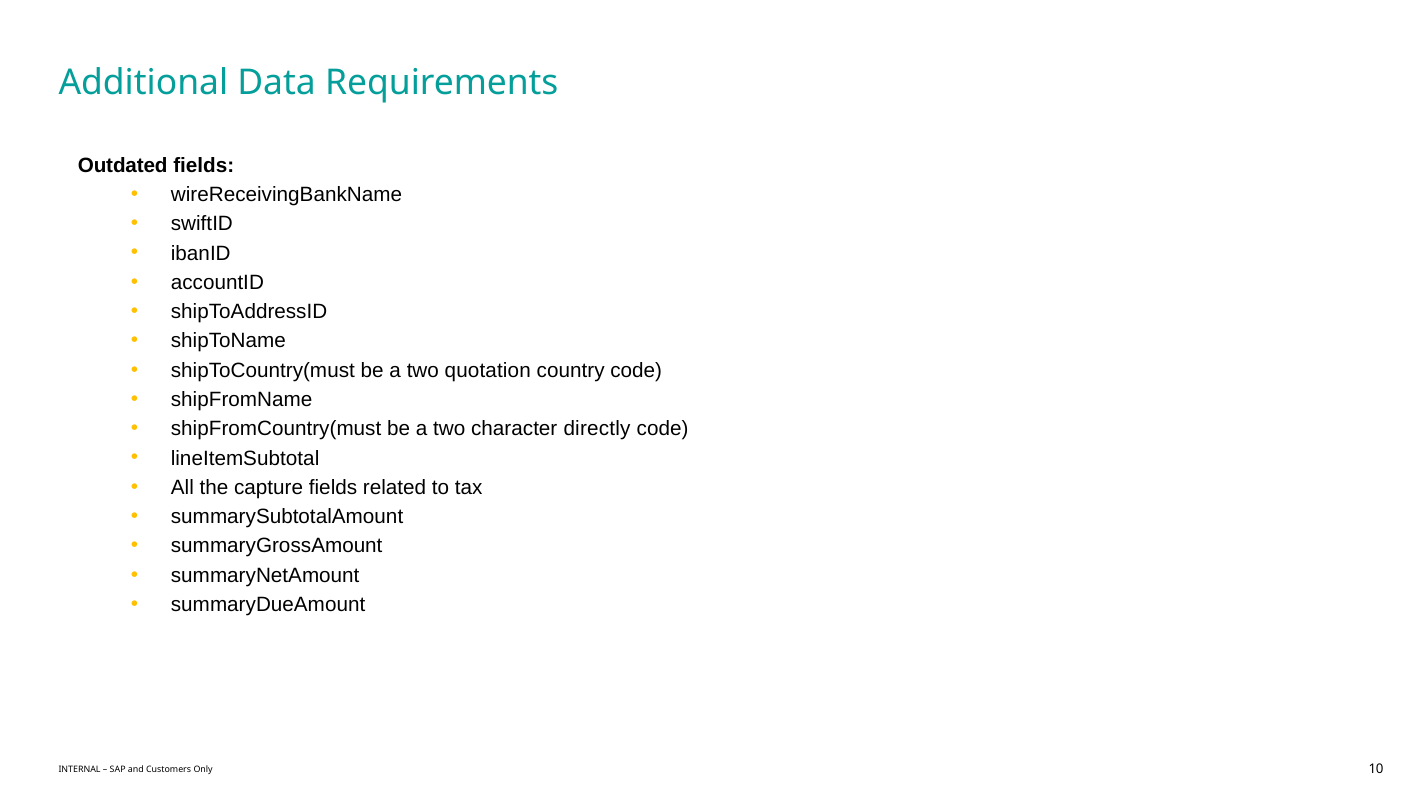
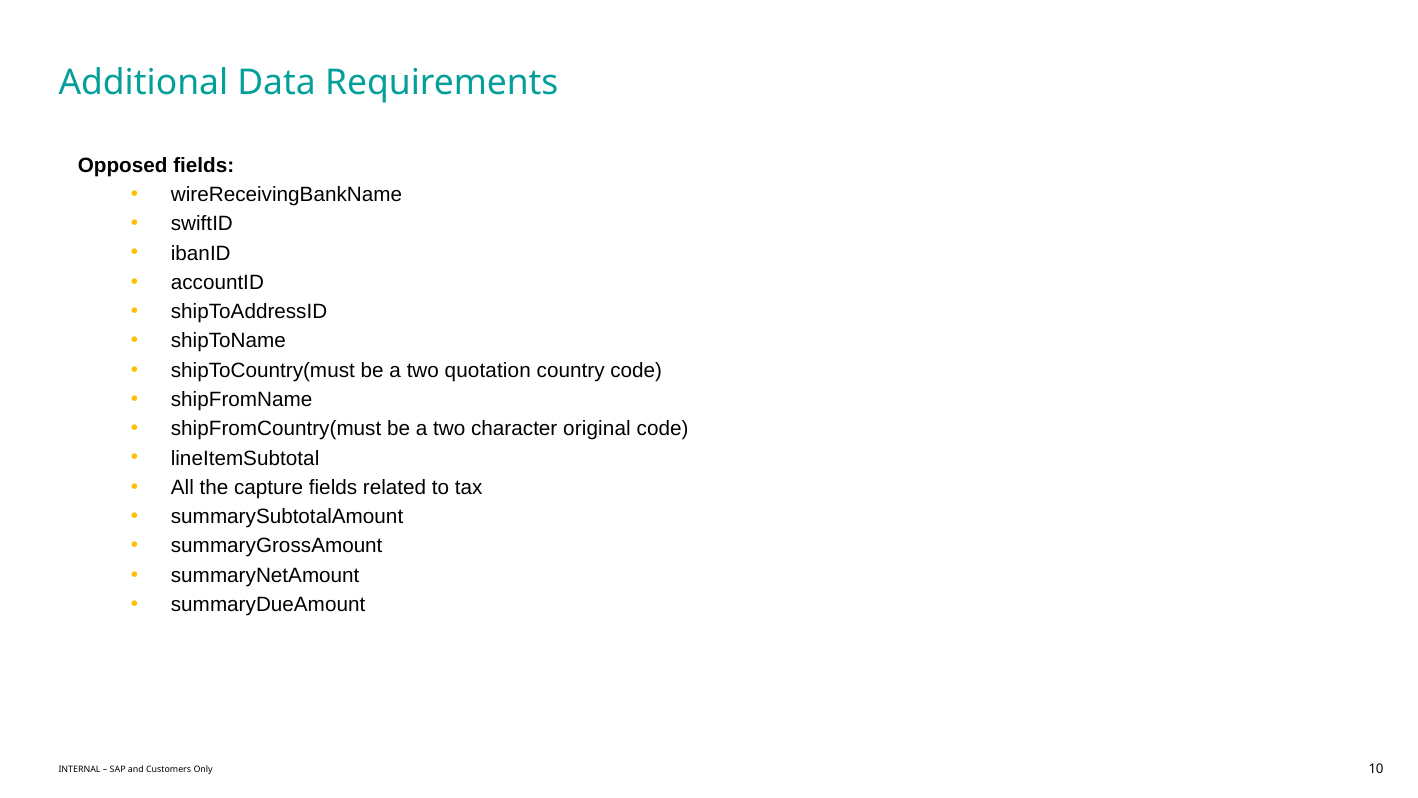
Outdated: Outdated -> Opposed (123, 165)
directly: directly -> original (597, 429)
